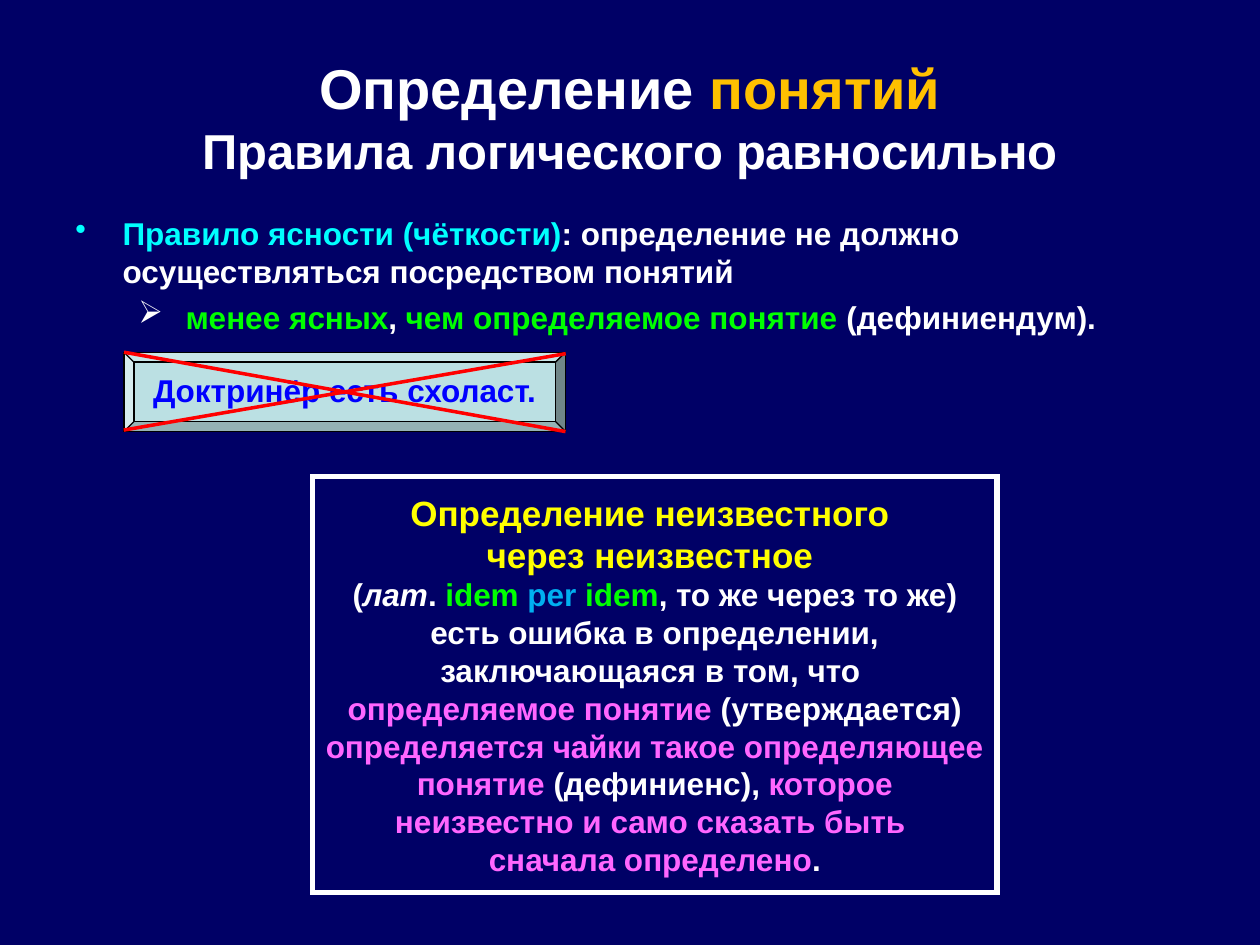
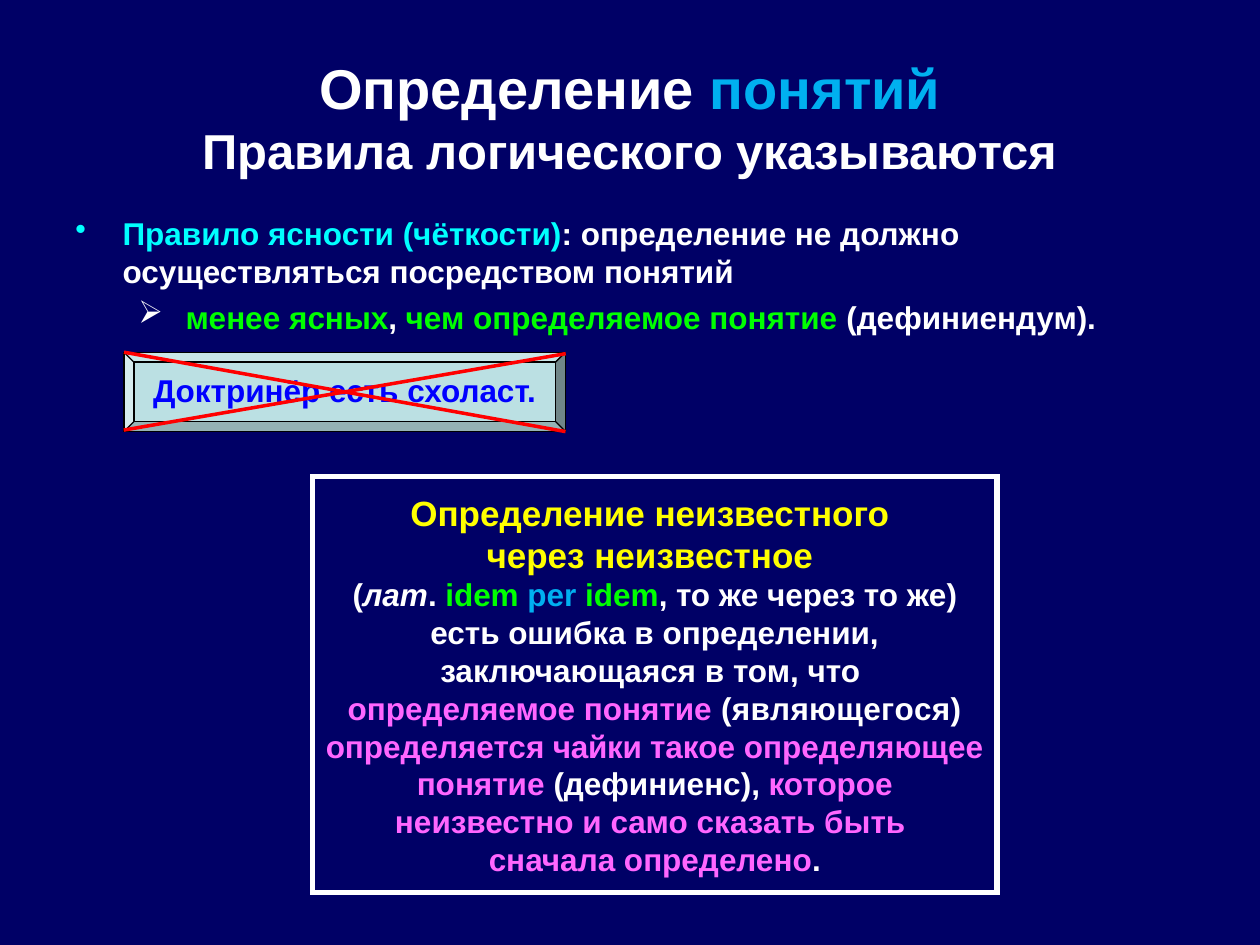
понятий colour: yellow -> light blue (825, 91)
равносильно: равносильно -> указываются (897, 154)
утверждается: утверждается -> являющегося (841, 710)
